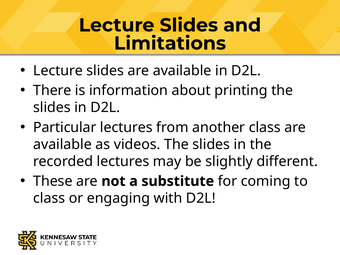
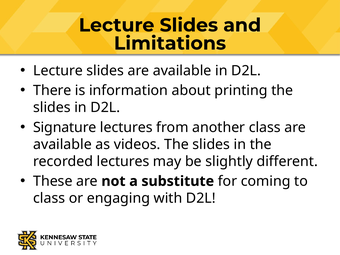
Particular: Particular -> Signature (65, 127)
